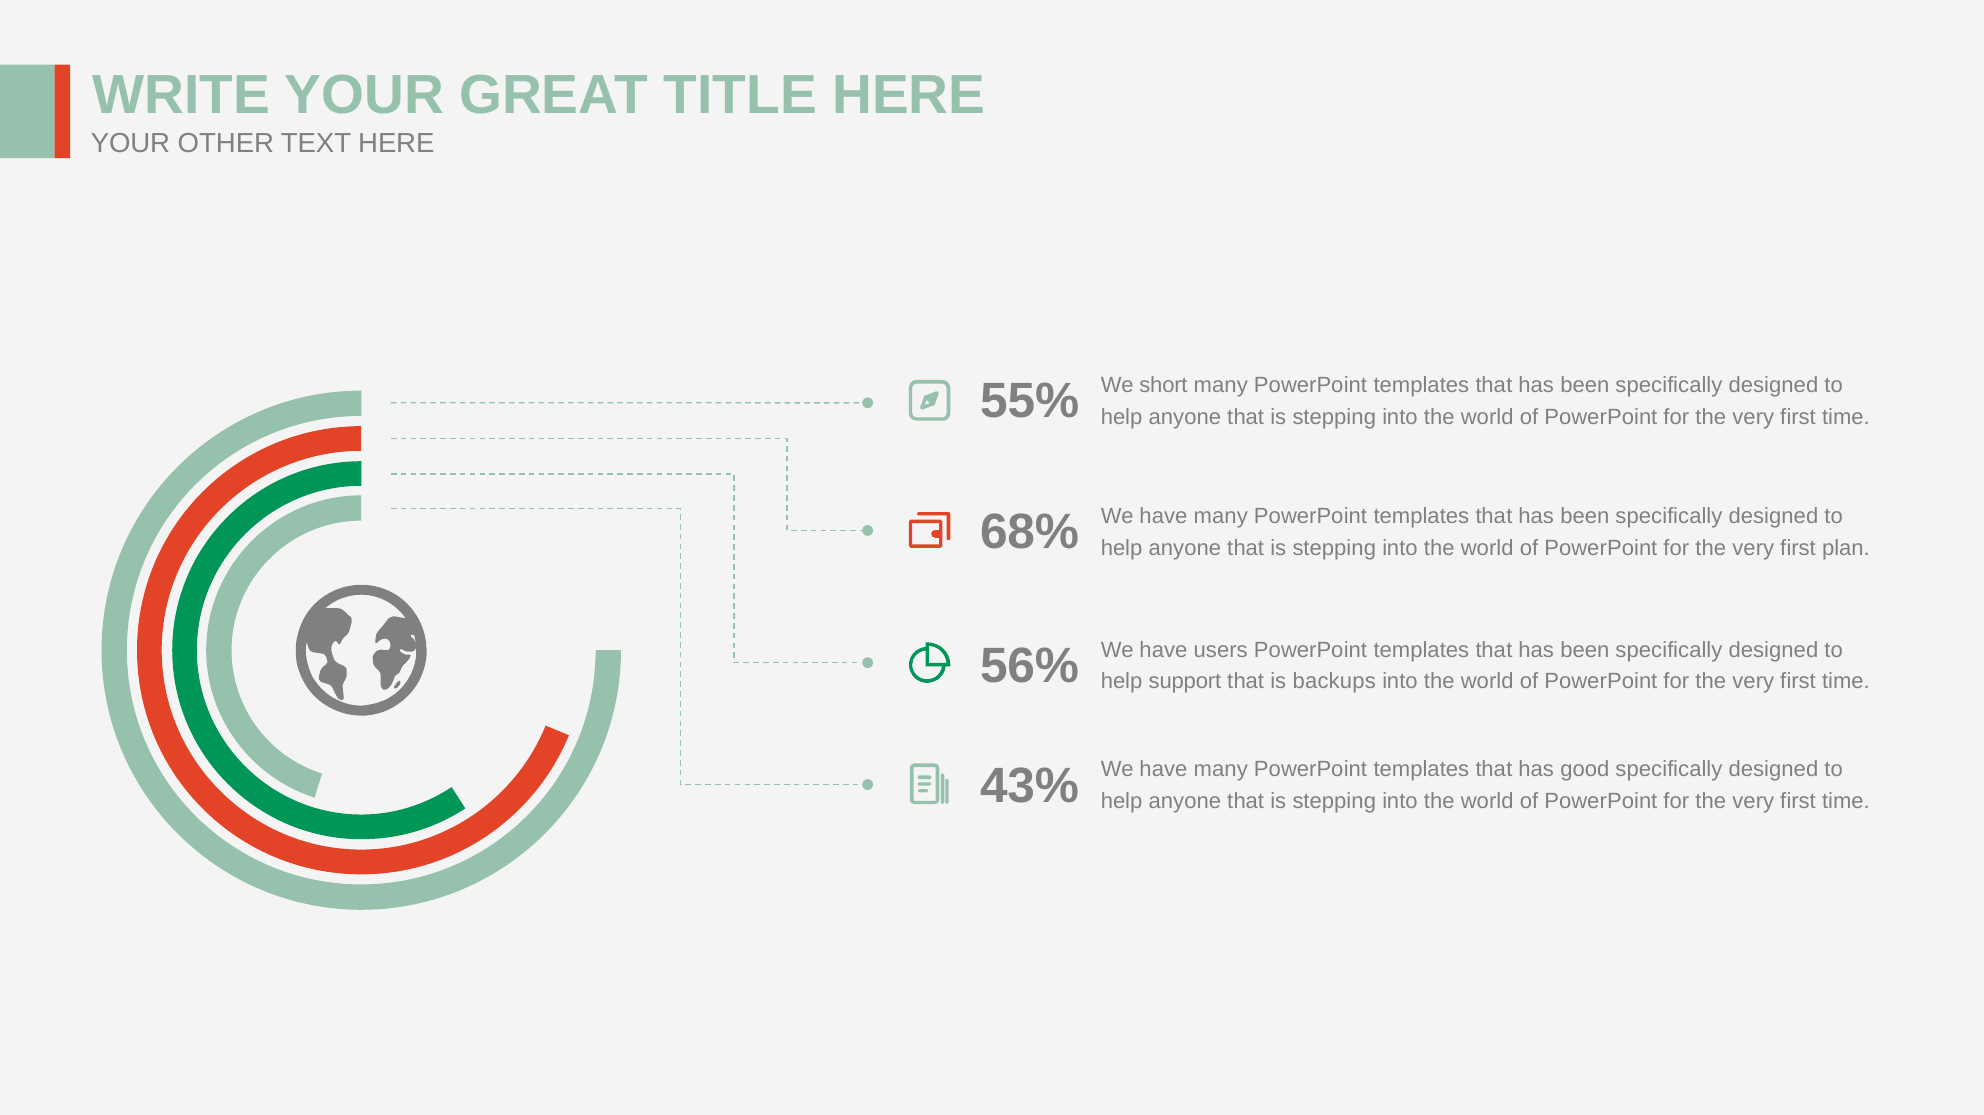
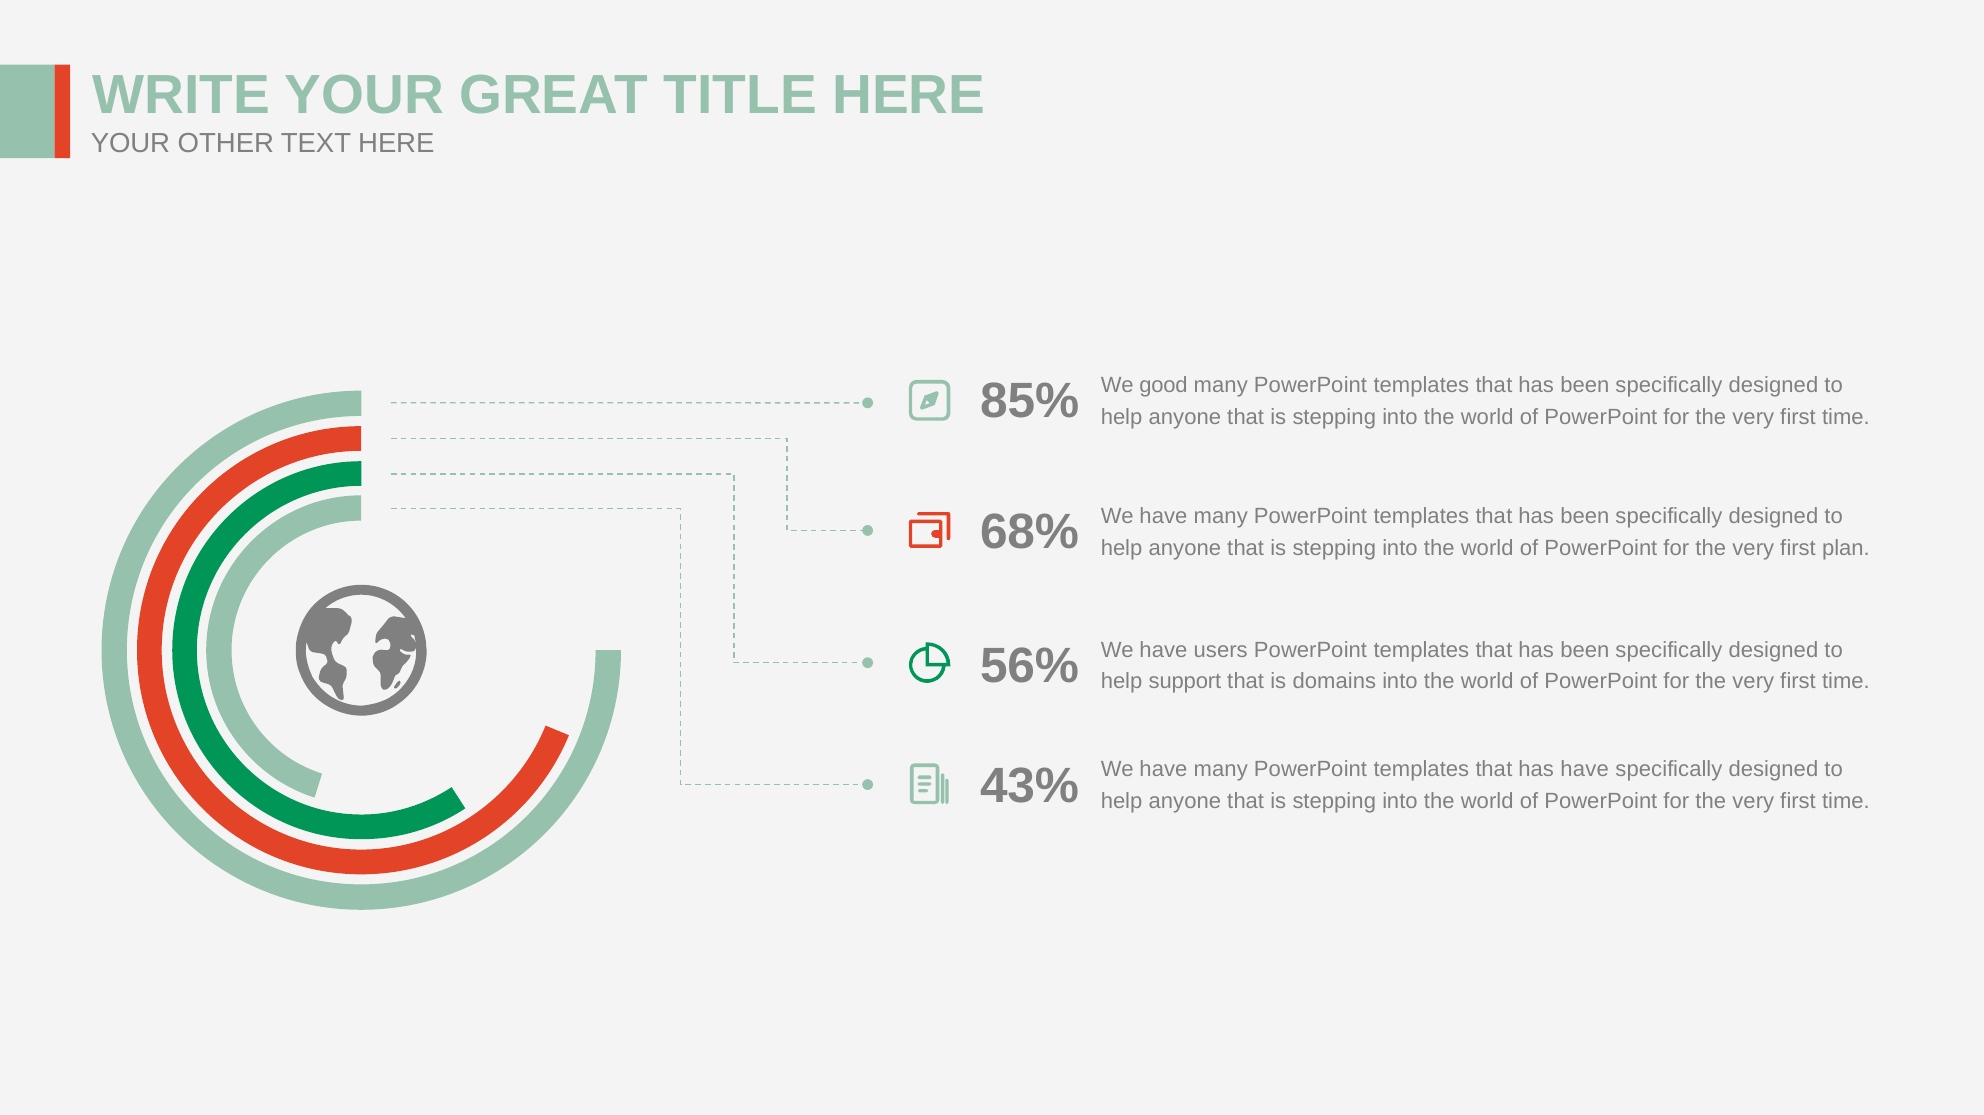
55%: 55% -> 85% (1030, 402)
short: short -> good (1164, 386)
backups: backups -> domains (1334, 682)
has good: good -> have (1585, 770)
